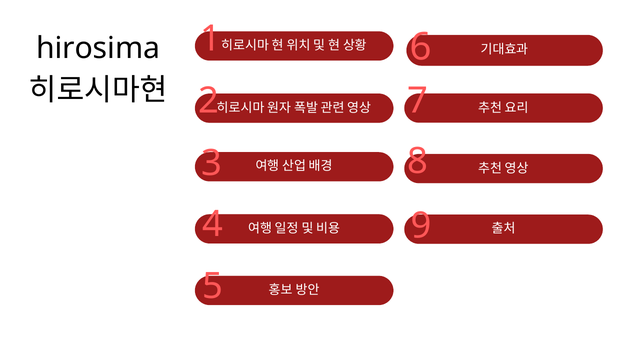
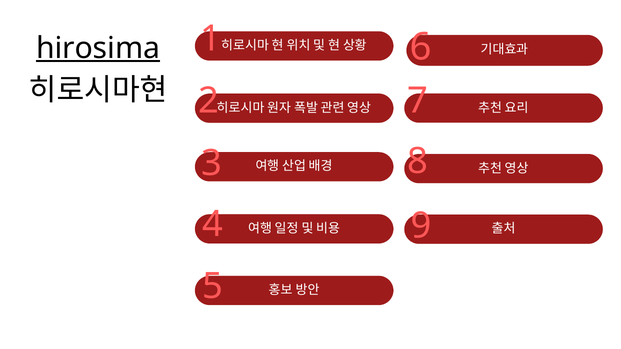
hirosima underline: none -> present (98, 48)
